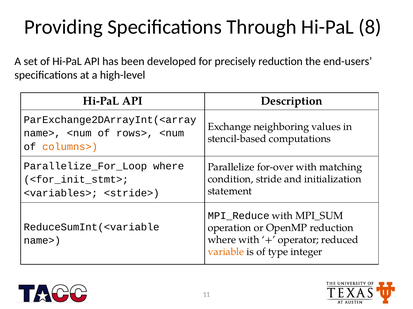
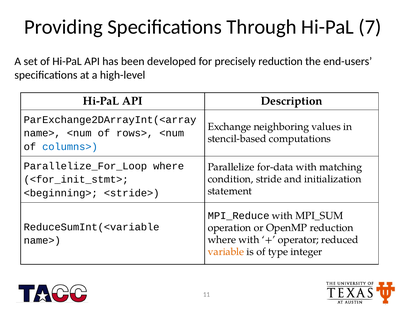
8: 8 -> 7 (370, 27)
columns> colour: orange -> blue (70, 147)
for-over: for-over -> for-data (275, 168)
<variables>: <variables> -> <beginning> (61, 193)
